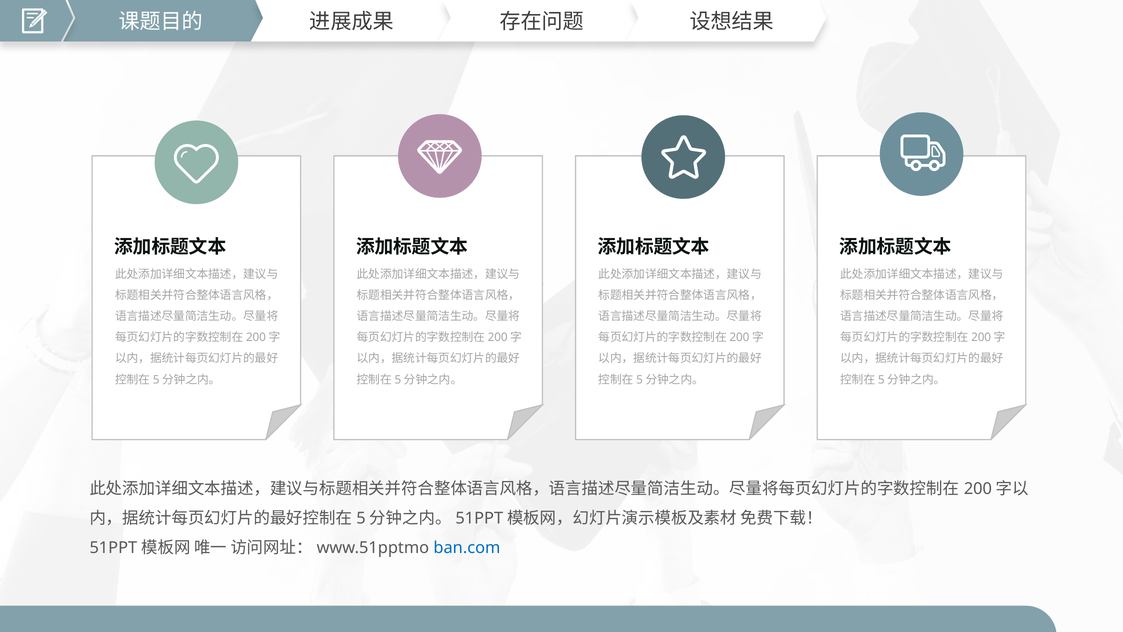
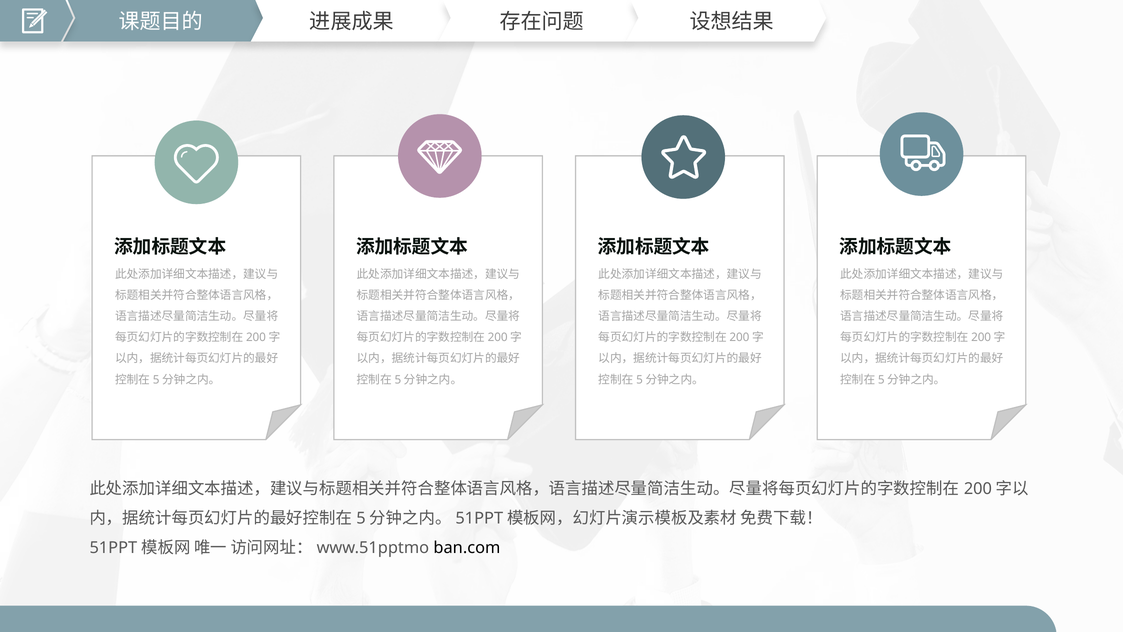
ban.com colour: blue -> black (467, 548)
